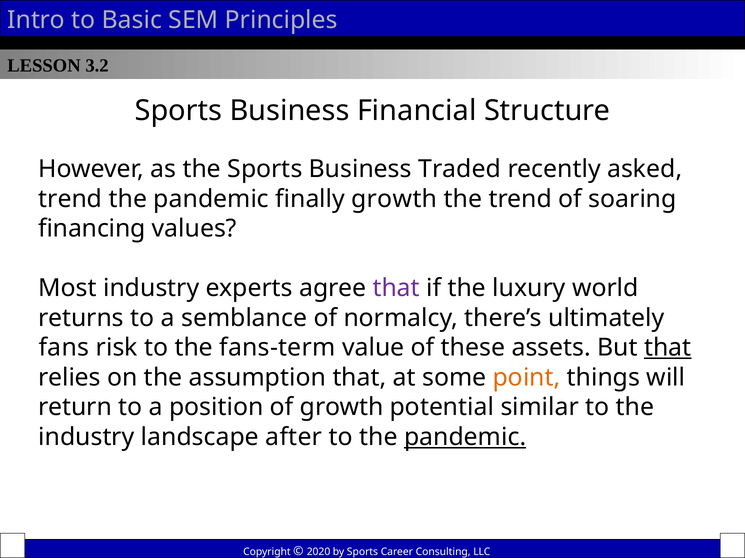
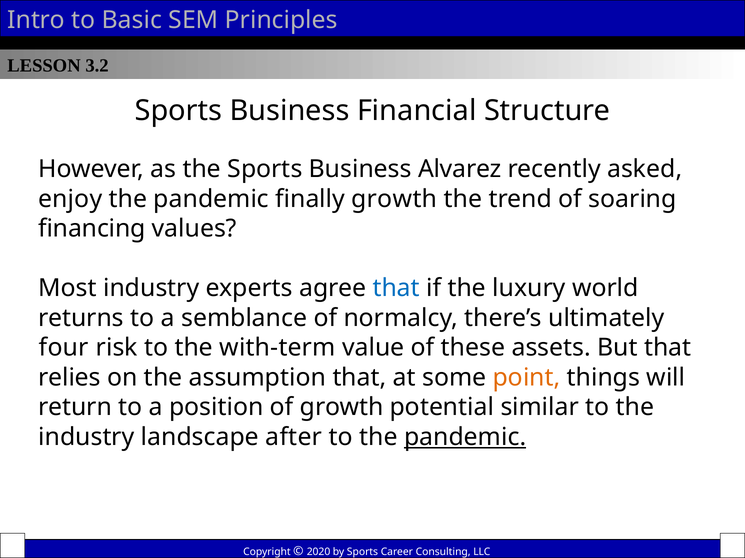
Traded: Traded -> Alvarez (460, 169)
trend: trend -> enjoy (70, 199)
that colour: purple -> blue (396, 288)
fans: fans -> four (64, 348)
fans-term: fans-term -> with-term (277, 348)
that underline: present -> none (668, 348)
